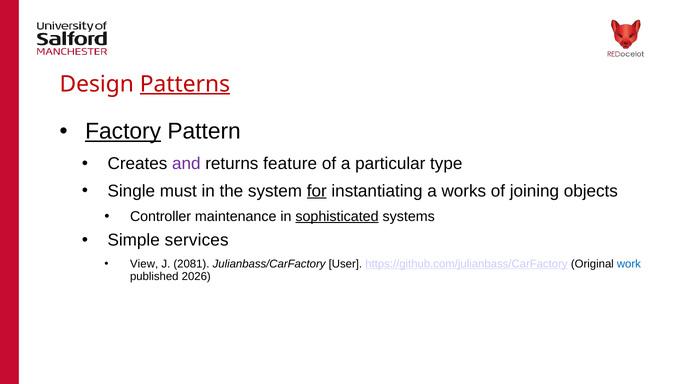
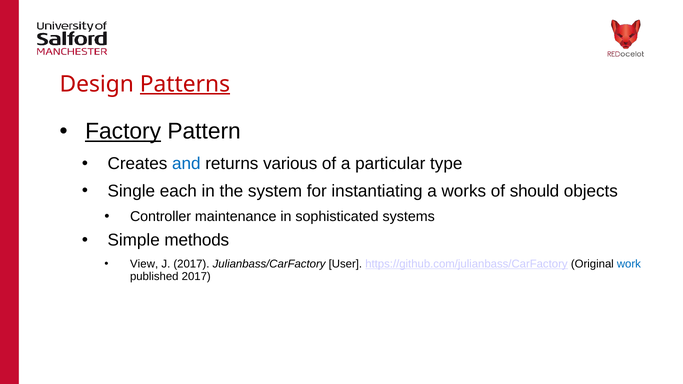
and colour: purple -> blue (186, 164)
feature: feature -> various (290, 164)
must: must -> each (178, 191)
for underline: present -> none (317, 191)
joining: joining -> should (535, 191)
sophisticated underline: present -> none (337, 217)
services: services -> methods (197, 240)
J 2081: 2081 -> 2017 (191, 264)
published 2026: 2026 -> 2017 (196, 277)
